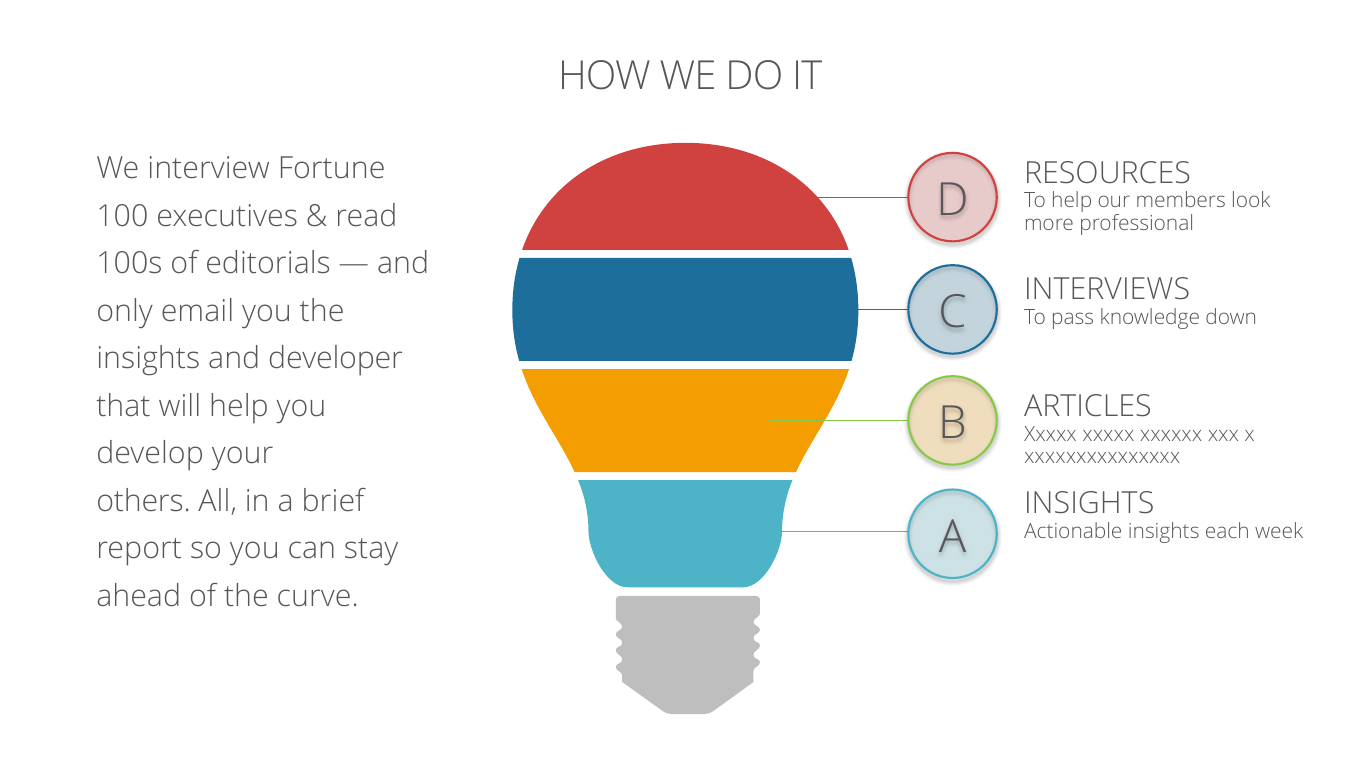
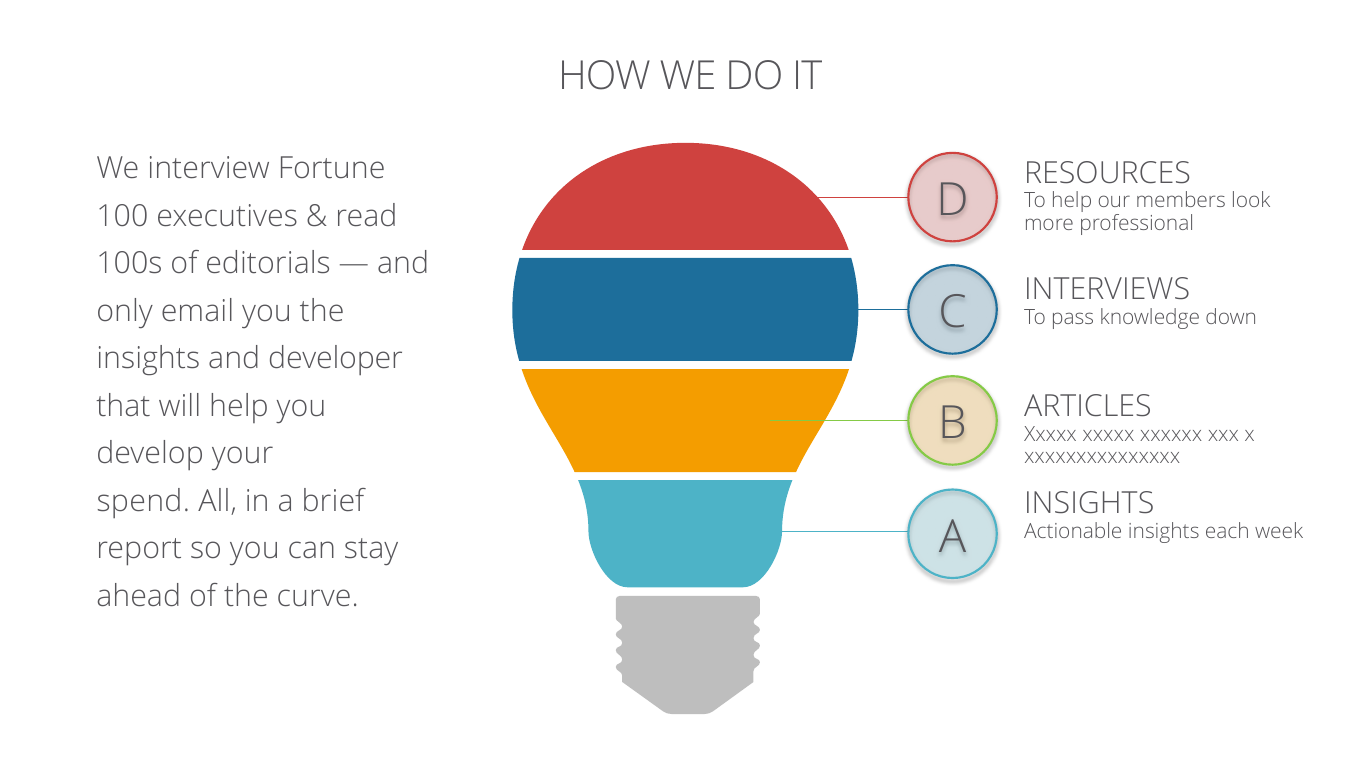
others: others -> spend (143, 501)
